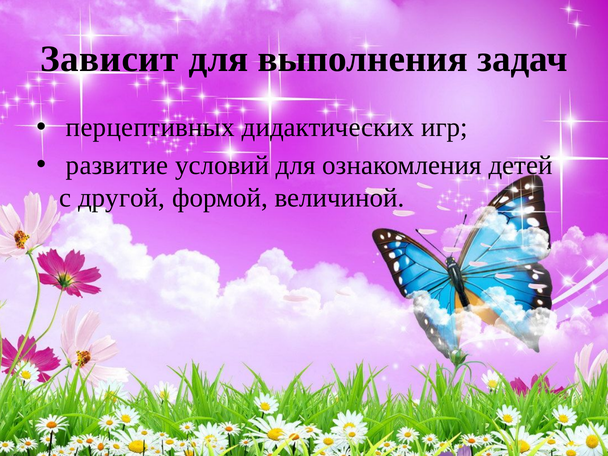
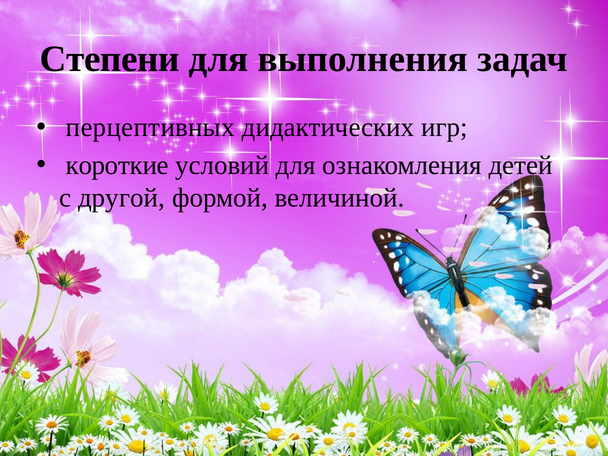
Зависит: Зависит -> Степени (110, 59)
развитие: развитие -> короткие (117, 165)
